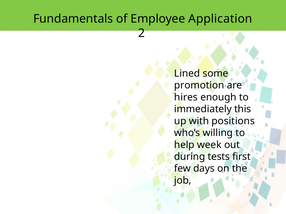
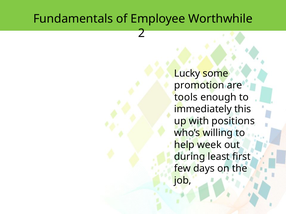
Application: Application -> Worthwhile (220, 19)
Lined: Lined -> Lucky (187, 74)
hires: hires -> tools (186, 97)
tests: tests -> least (219, 157)
